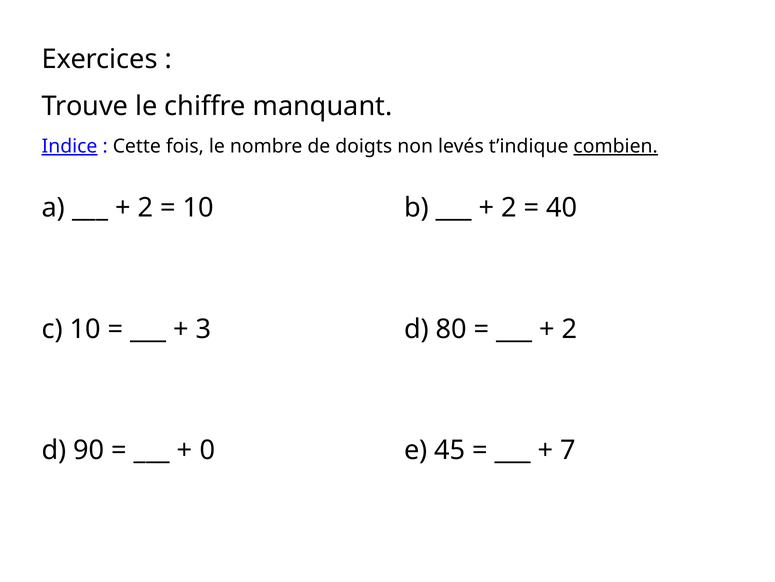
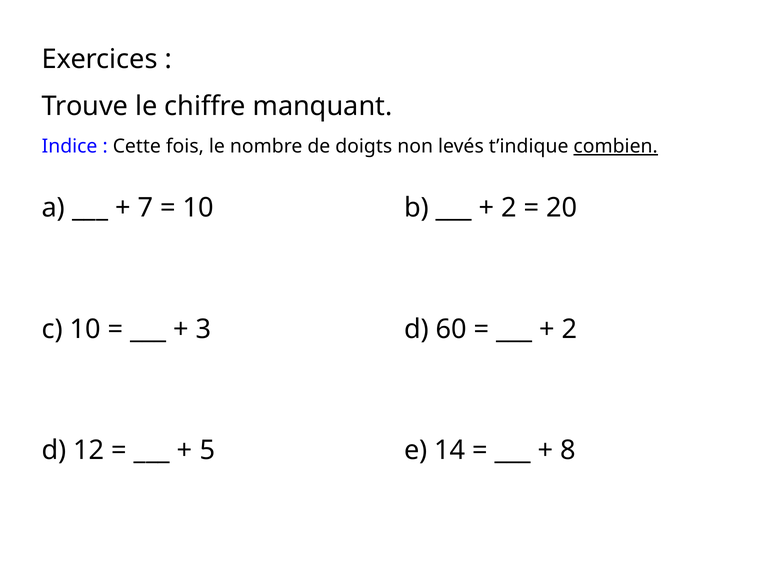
Indice underline: present -> none (70, 146)
2: 2 -> 7 (145, 208)
40: 40 -> 20 (562, 208)
80: 80 -> 60 (451, 329)
90: 90 -> 12 (89, 450)
0: 0 -> 5 (207, 450)
45: 45 -> 14 (450, 450)
7: 7 -> 8 (568, 450)
